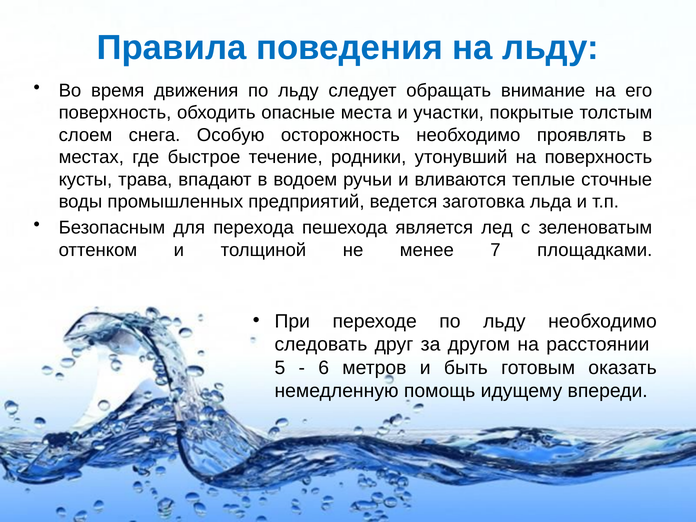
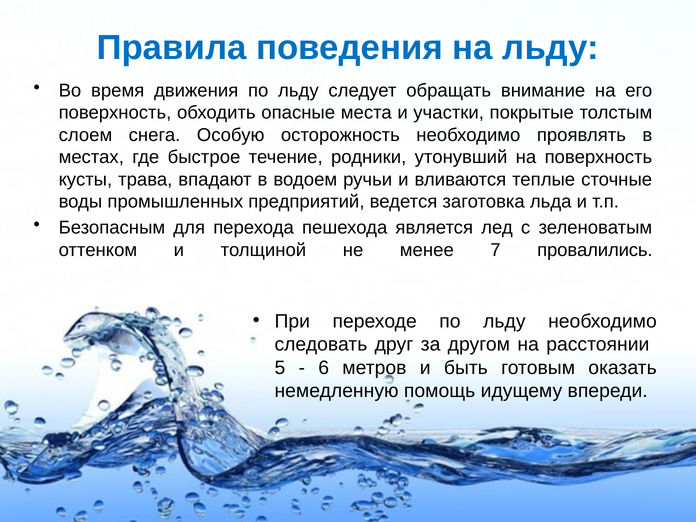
площадками: площадками -> провалились (595, 250)
